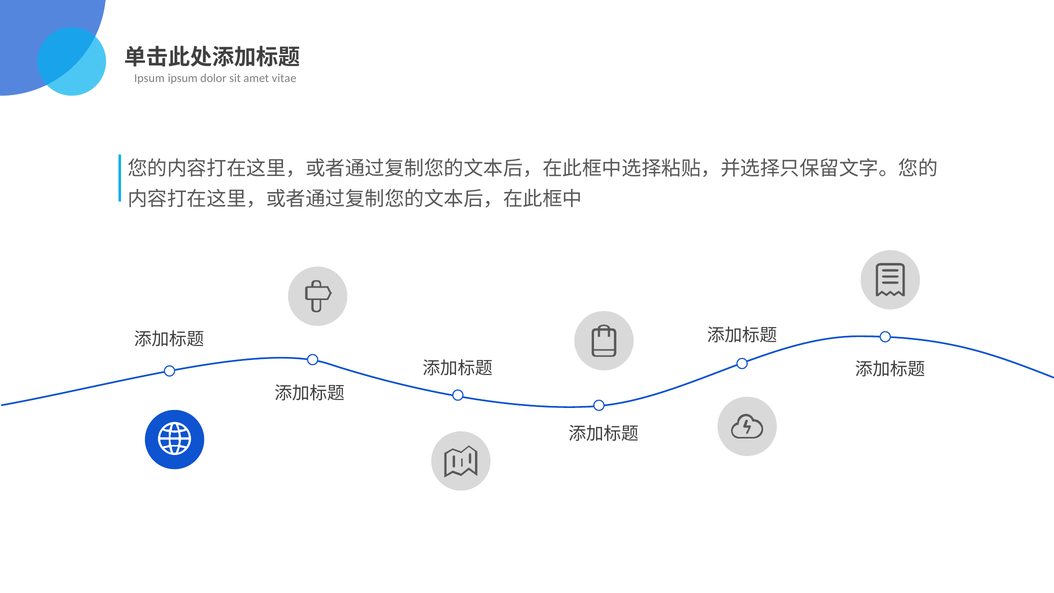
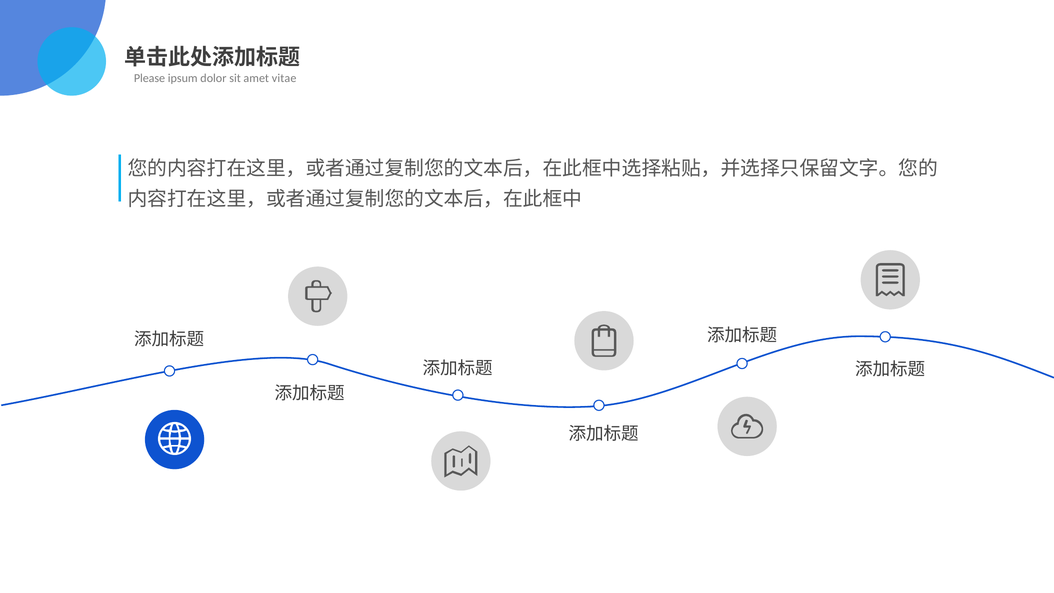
Ipsum: Ipsum -> Please (149, 78)
